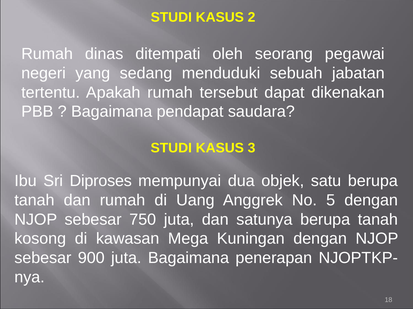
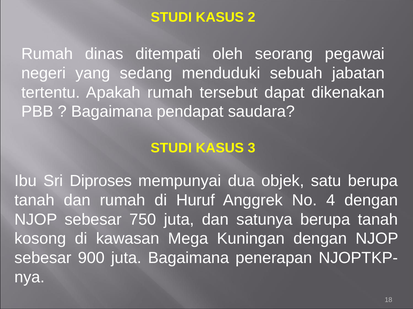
Uang: Uang -> Huruf (195, 201)
5: 5 -> 4 (331, 201)
